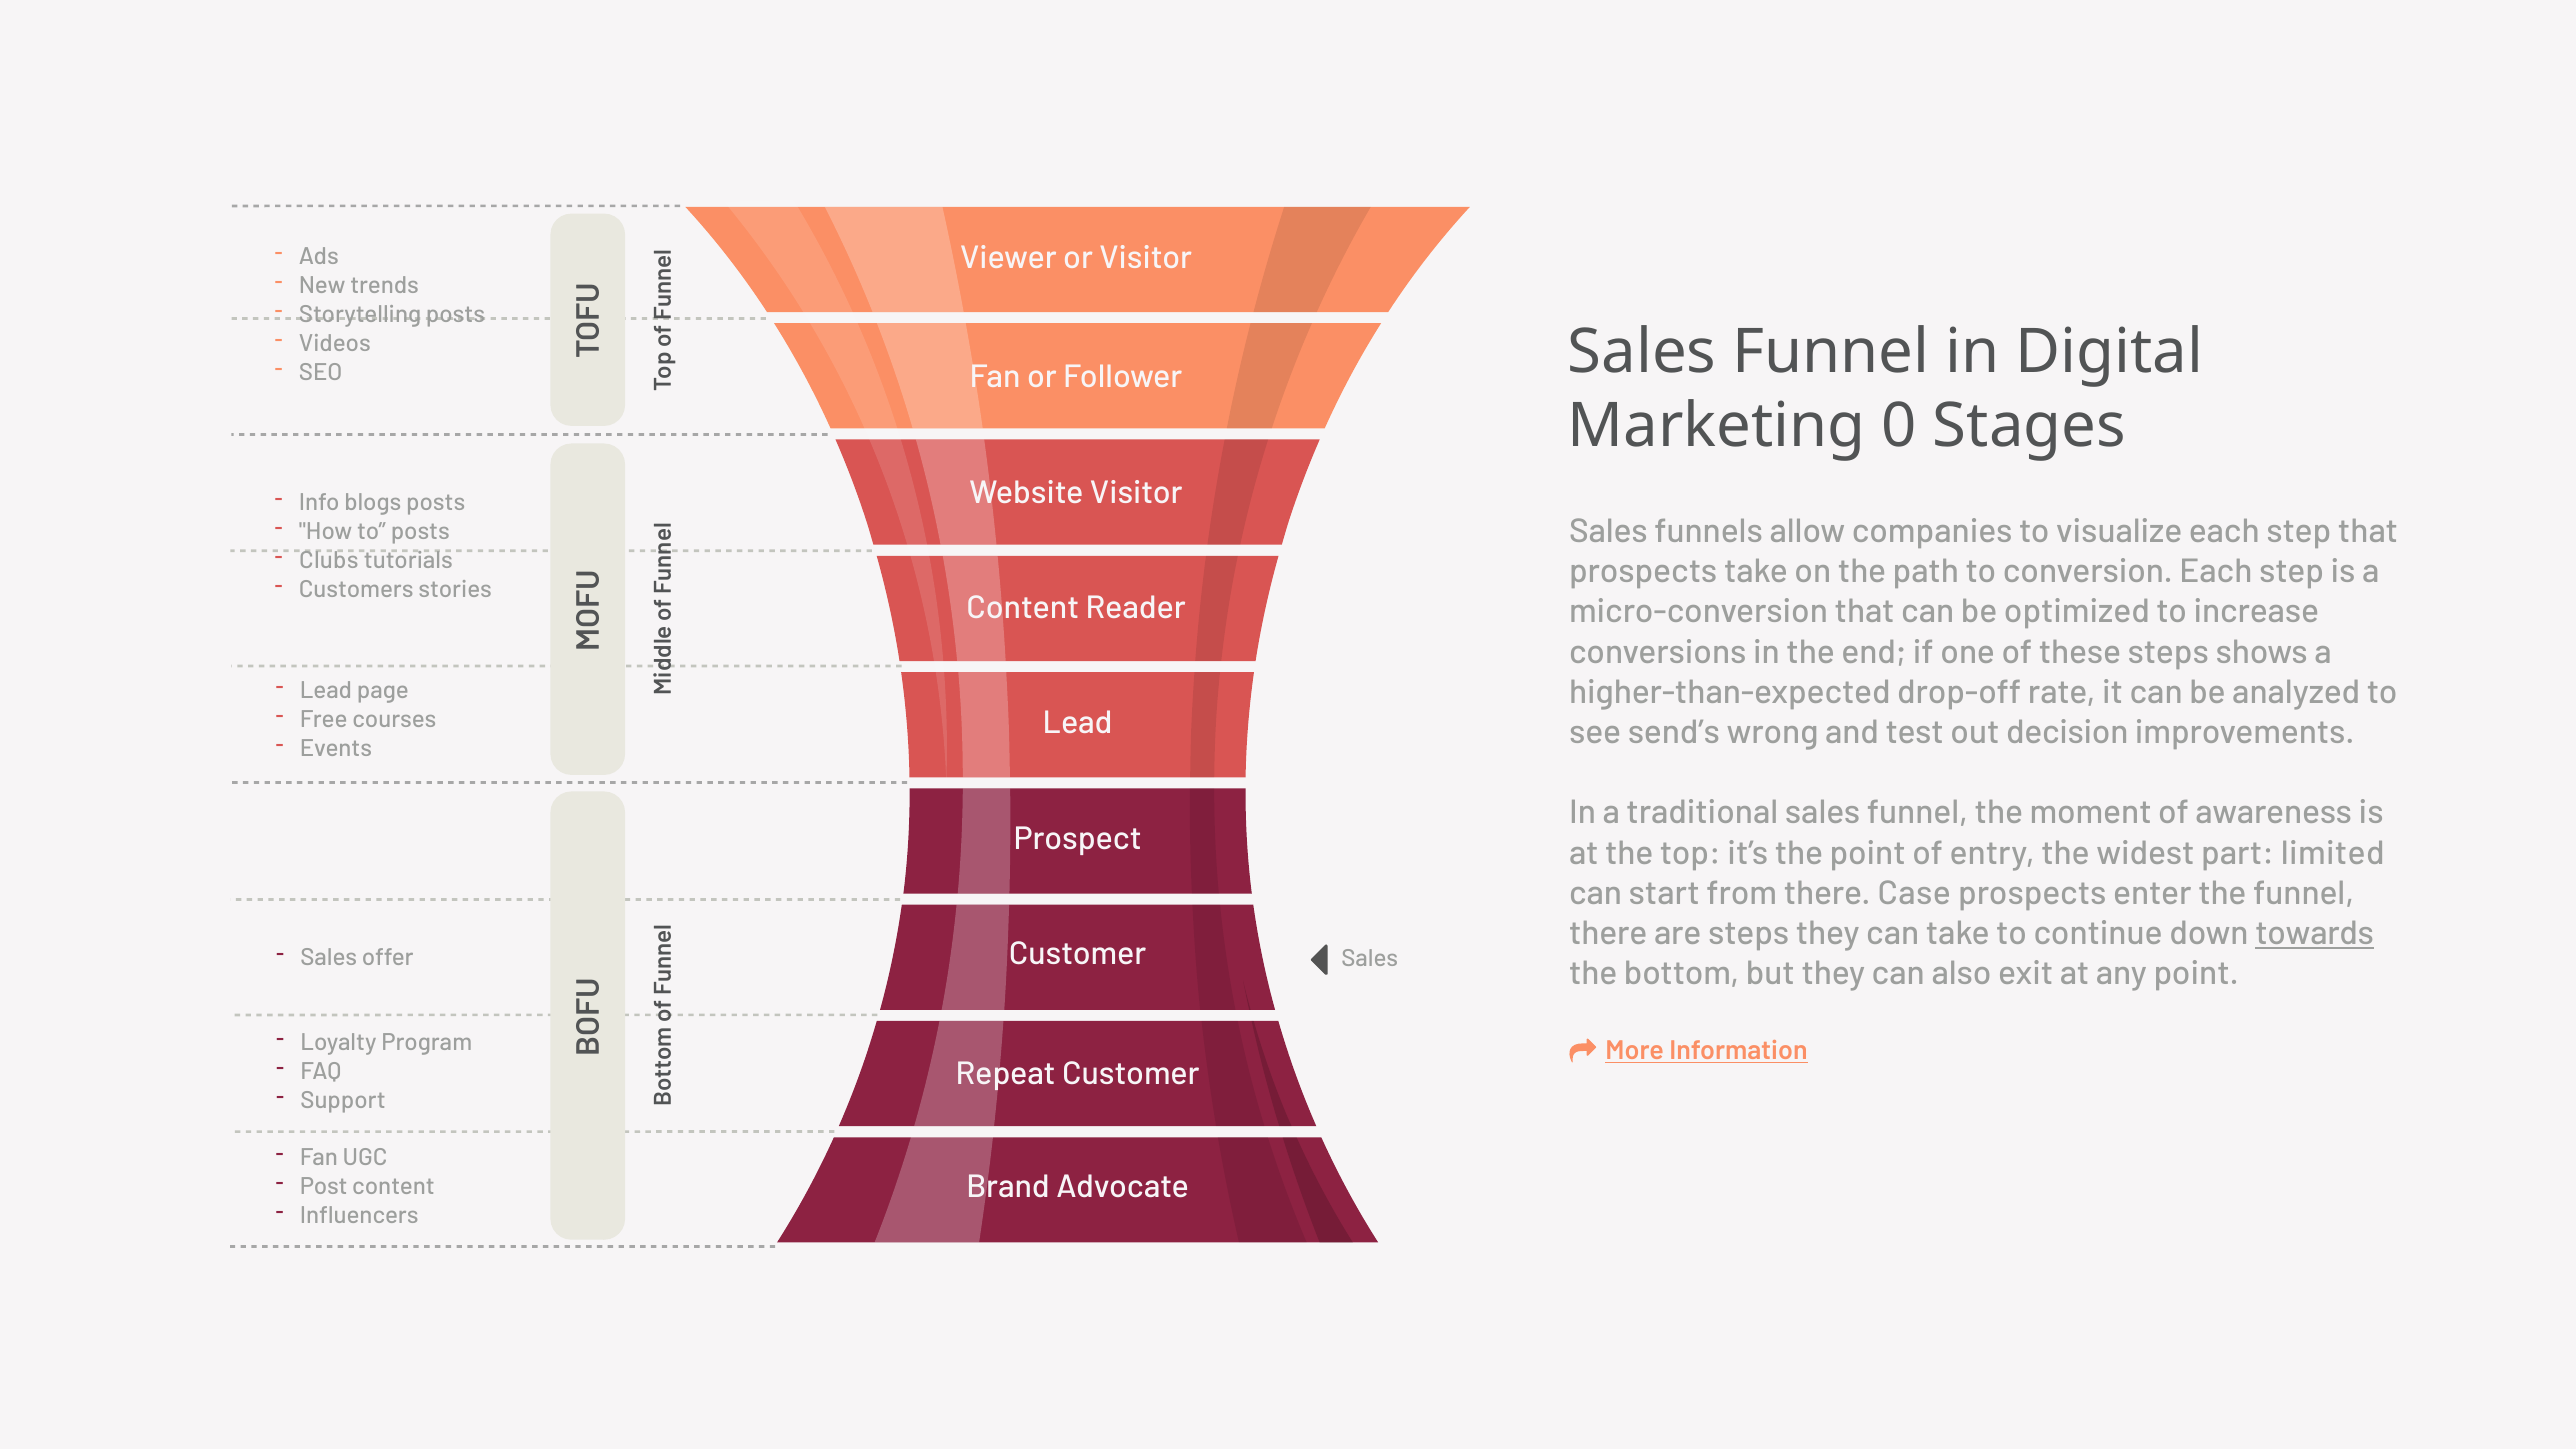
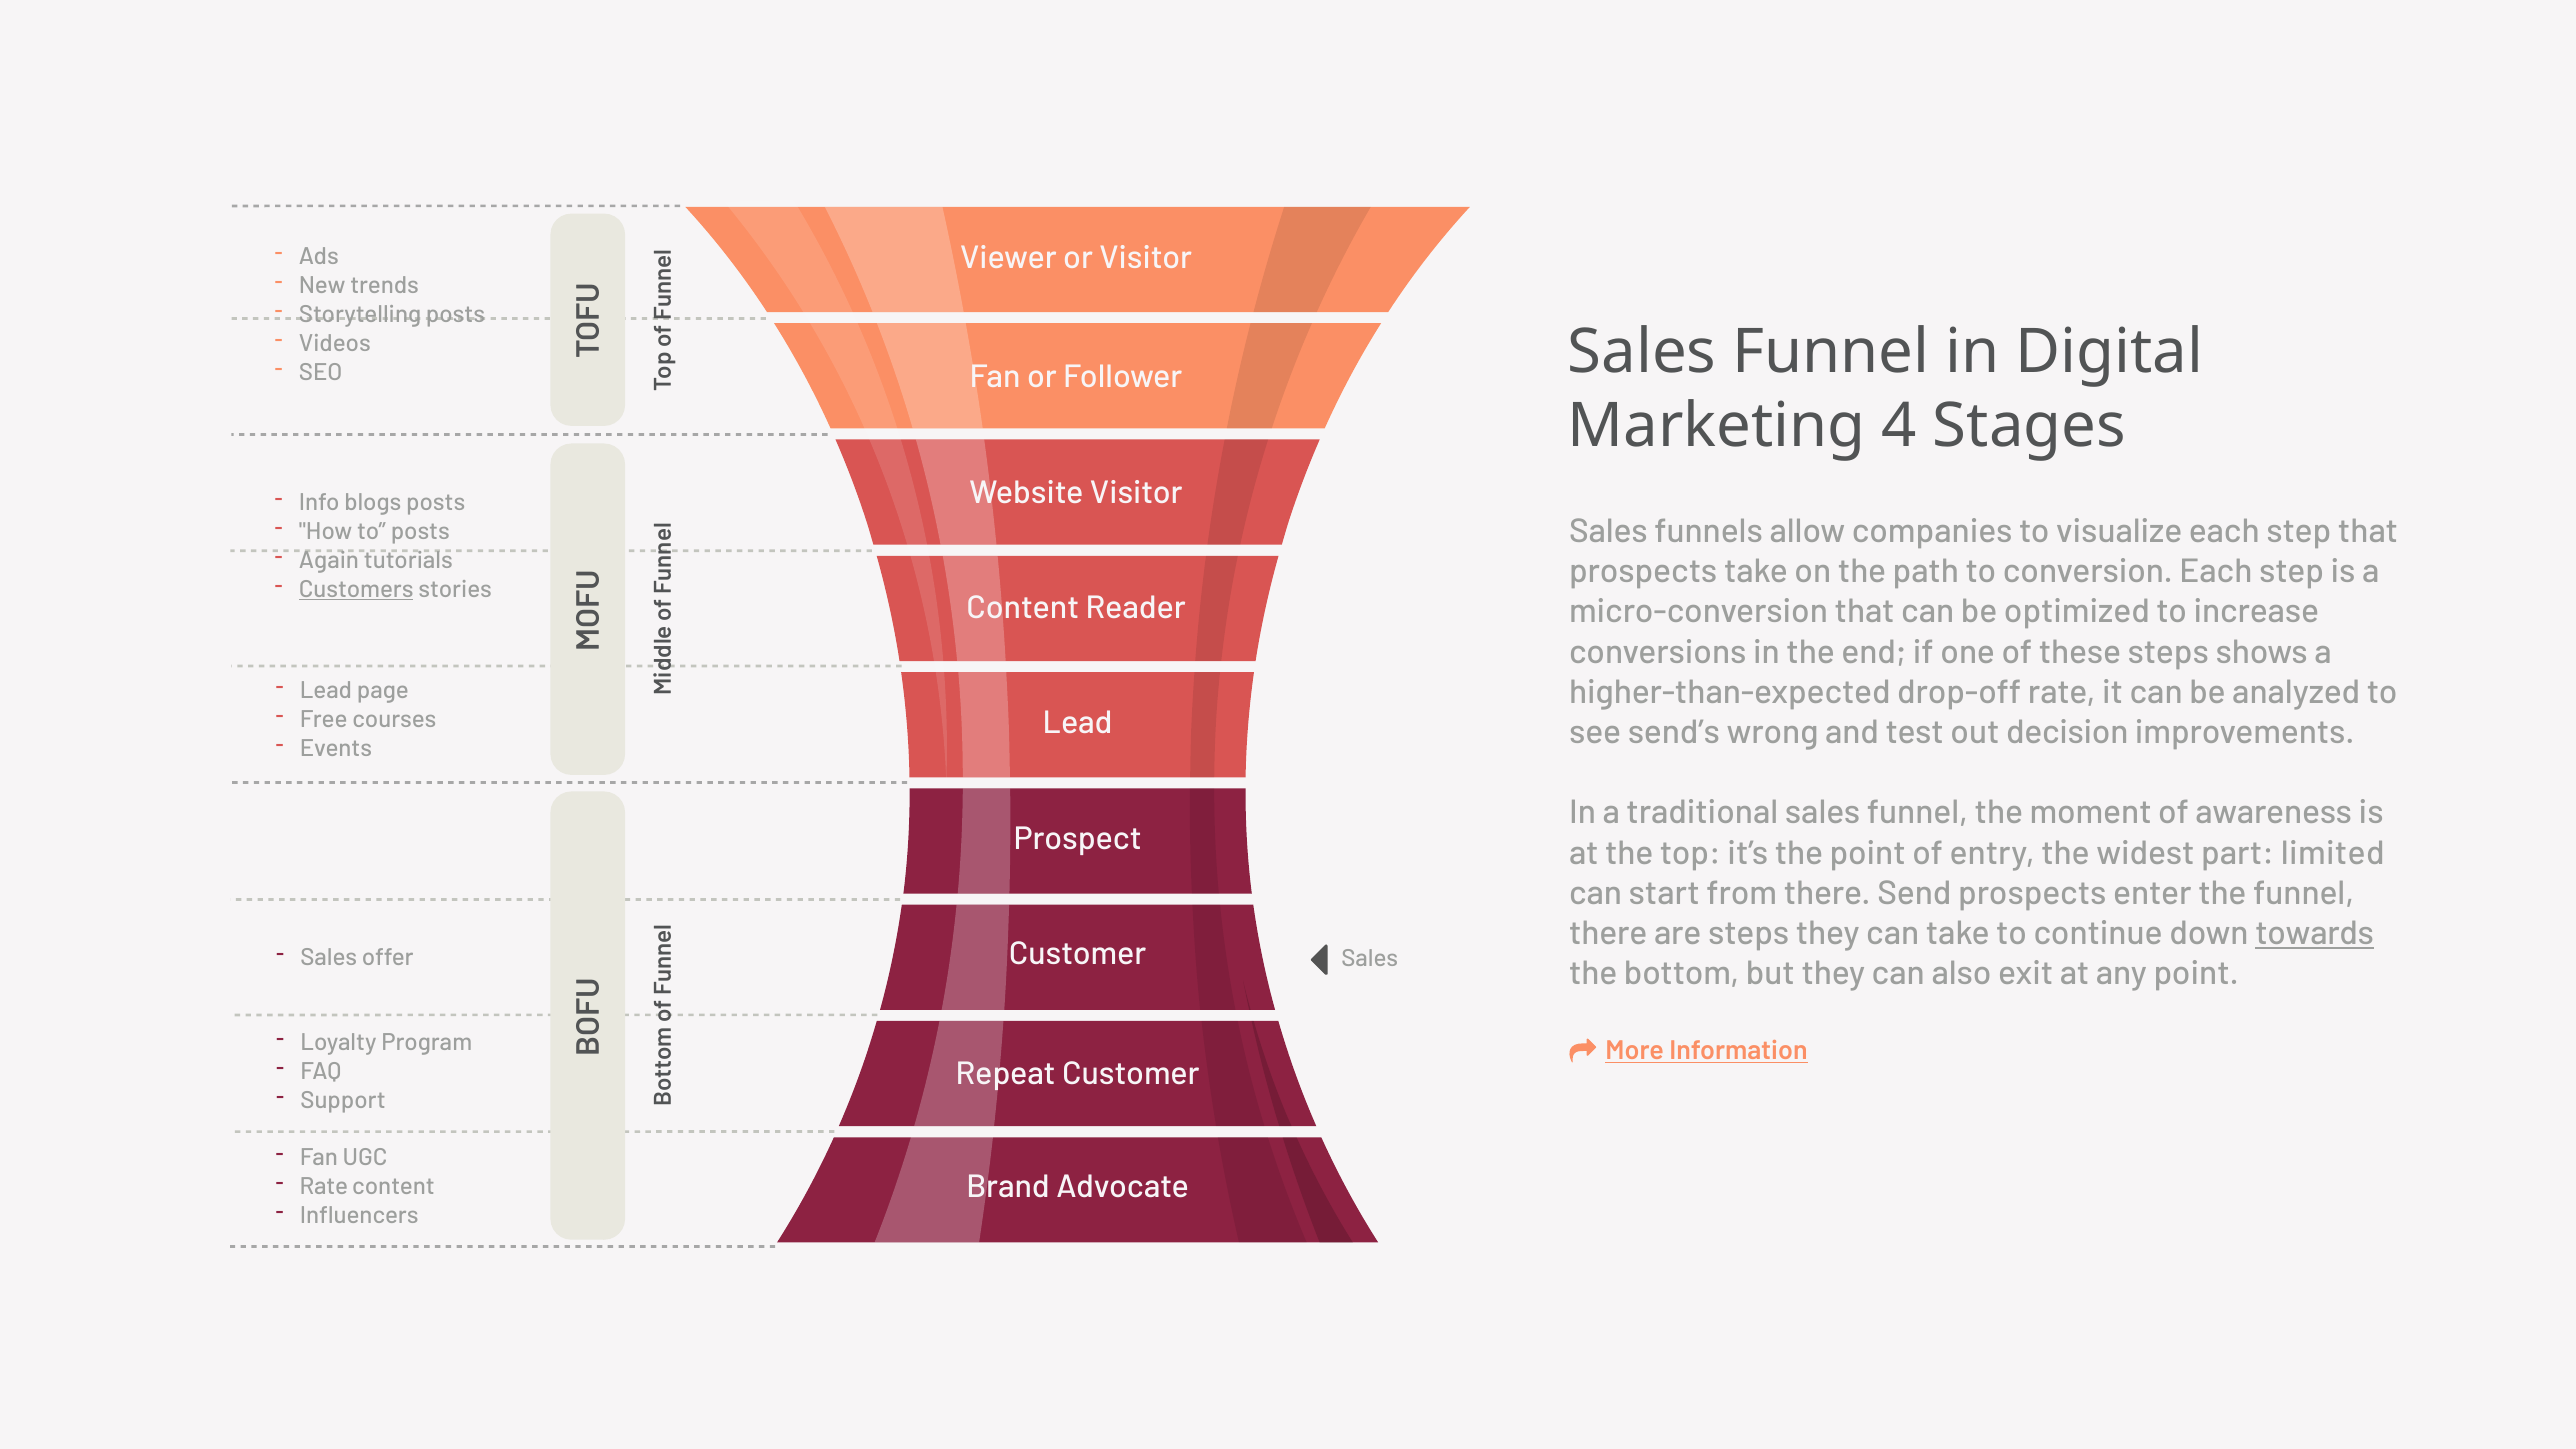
0: 0 -> 4 (1899, 426)
Clubs: Clubs -> Again (329, 560)
Customers underline: none -> present (356, 589)
Case: Case -> Send (1914, 893)
Post: Post -> Rate (324, 1186)
